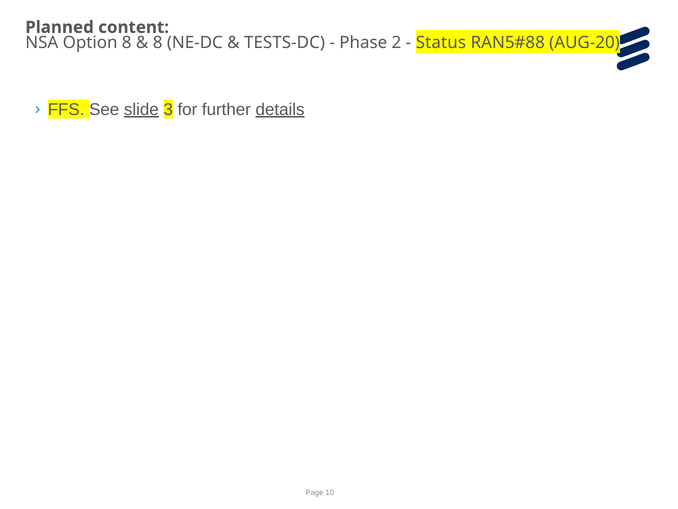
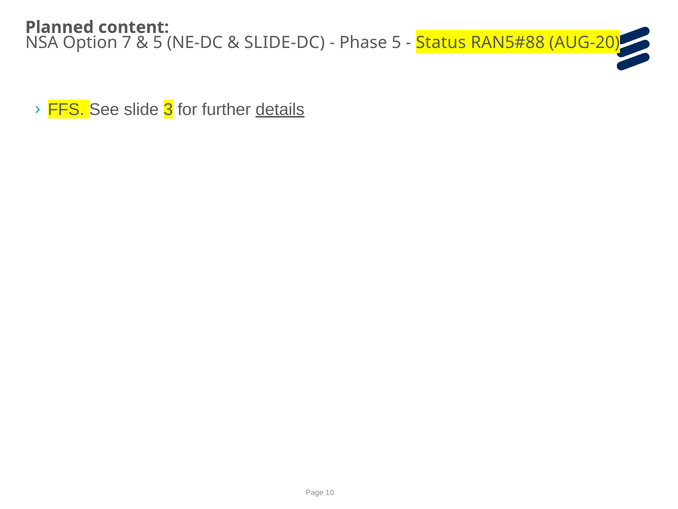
Option 8: 8 -> 7 (127, 43)
8: 8 -> 5 (158, 43)
TESTS-DC: TESTS-DC -> SLIDE-DC (284, 43)
Phase 2: 2 -> 5 (396, 43)
slide underline: present -> none (141, 109)
